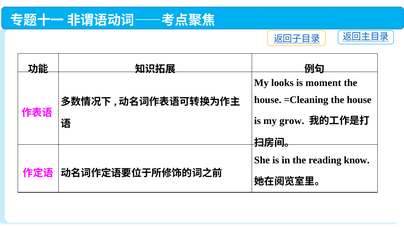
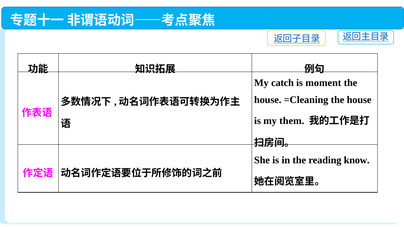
looks: looks -> catch (283, 83)
grow: grow -> them (292, 121)
